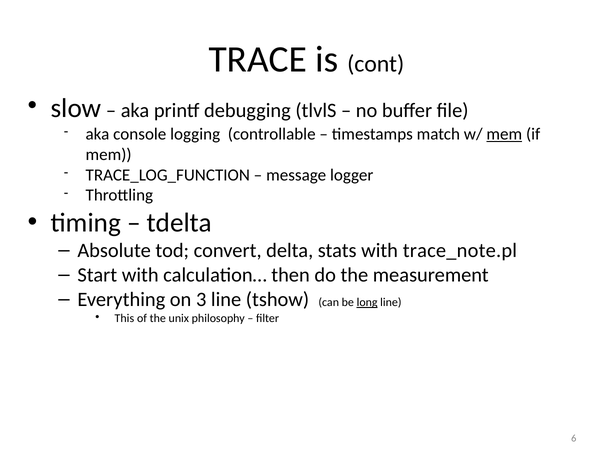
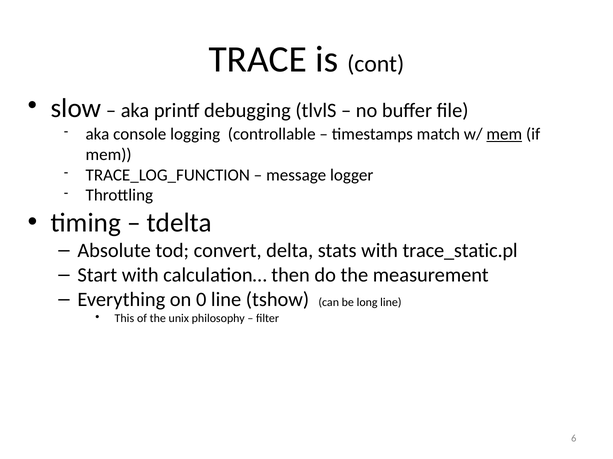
trace_note.pl: trace_note.pl -> trace_static.pl (460, 251)
3: 3 -> 0 (201, 300)
long underline: present -> none (367, 303)
